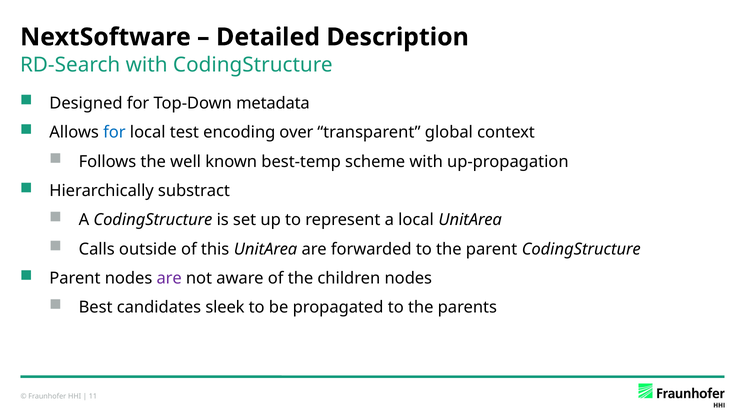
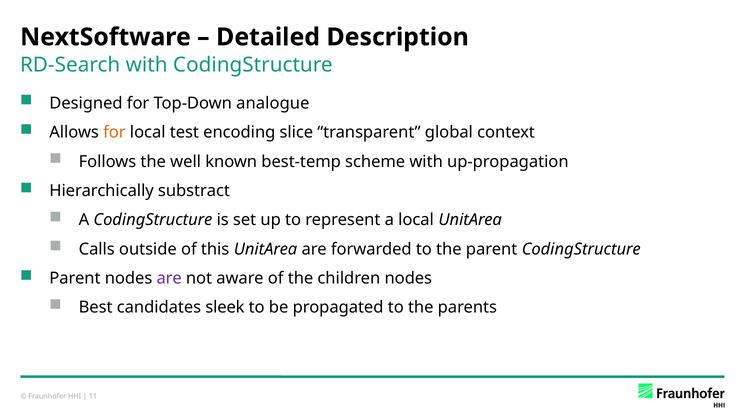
metadata: metadata -> analogue (273, 103)
for colour: blue -> orange (114, 132)
over: over -> slice (296, 132)
